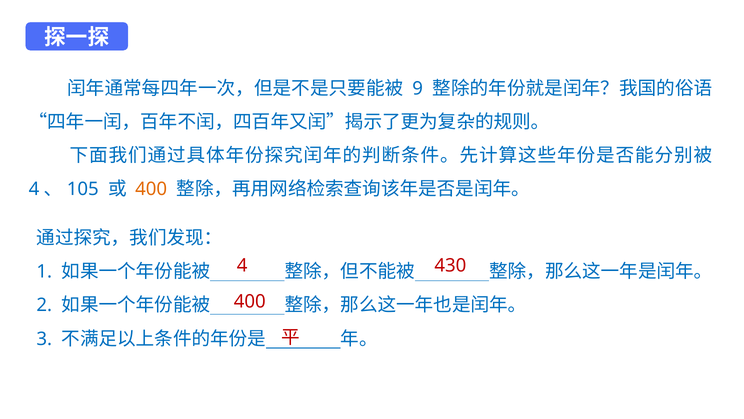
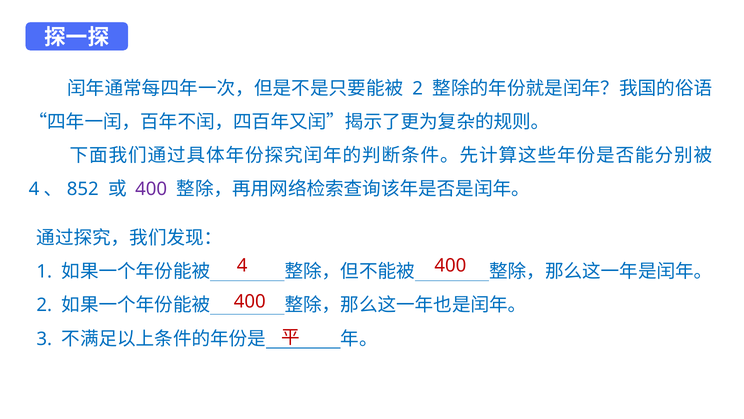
9: 9 -> 2 (418, 89)
105: 105 -> 852 (83, 189)
400 colour: orange -> purple (151, 189)
4 430: 430 -> 400 (450, 265)
